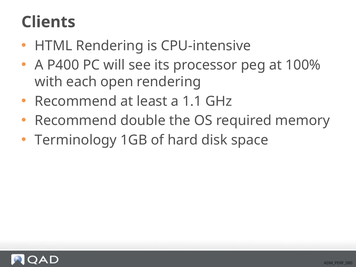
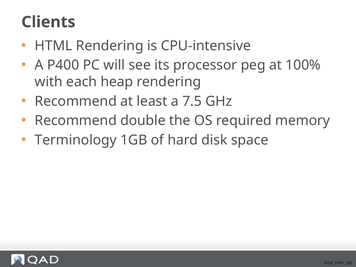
open: open -> heap (117, 82)
1.1: 1.1 -> 7.5 (192, 101)
